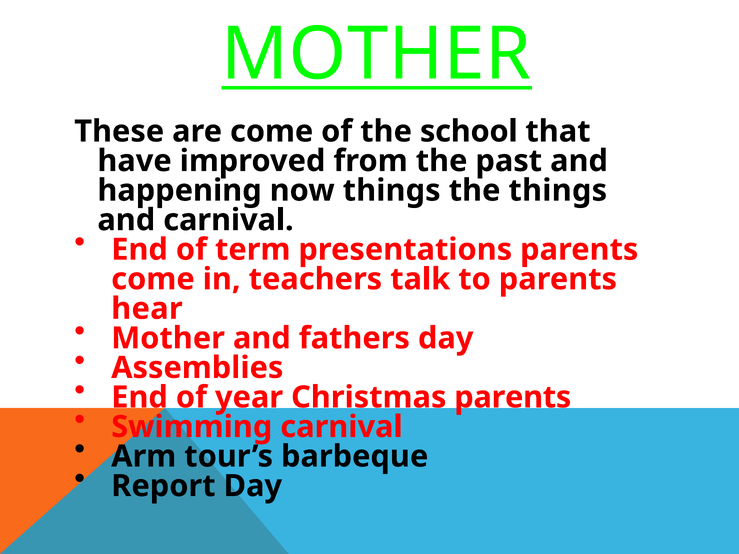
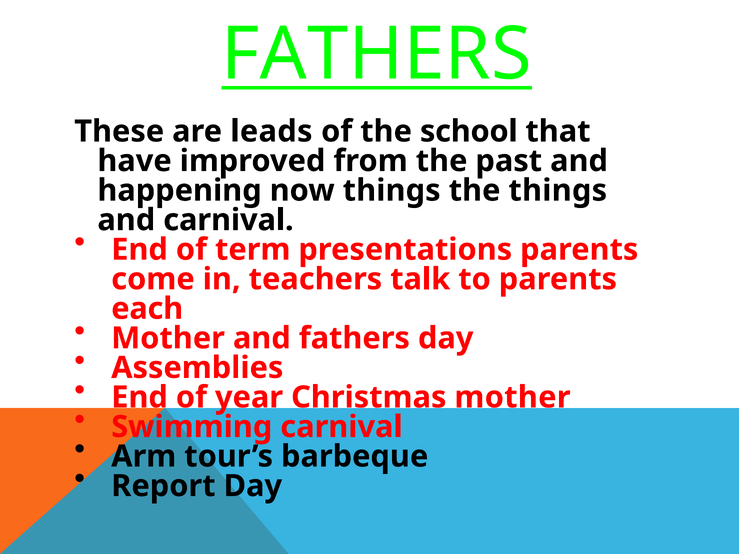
MOTHER: MOTHER -> FATHERS (376, 54)
are come: come -> leads (271, 131)
hear: hear -> each (147, 309)
Christmas parents: parents -> mother (512, 397)
